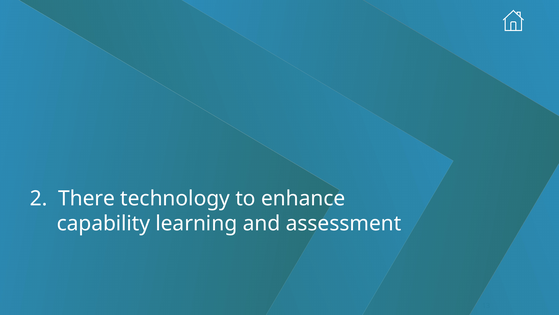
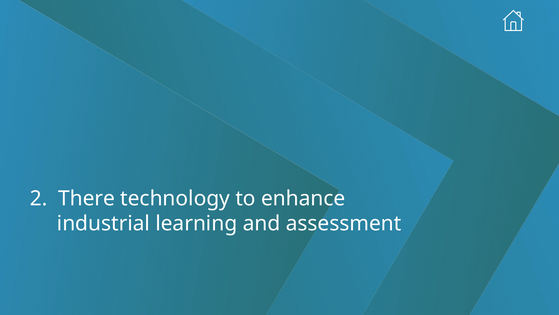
capability: capability -> industrial (103, 223)
